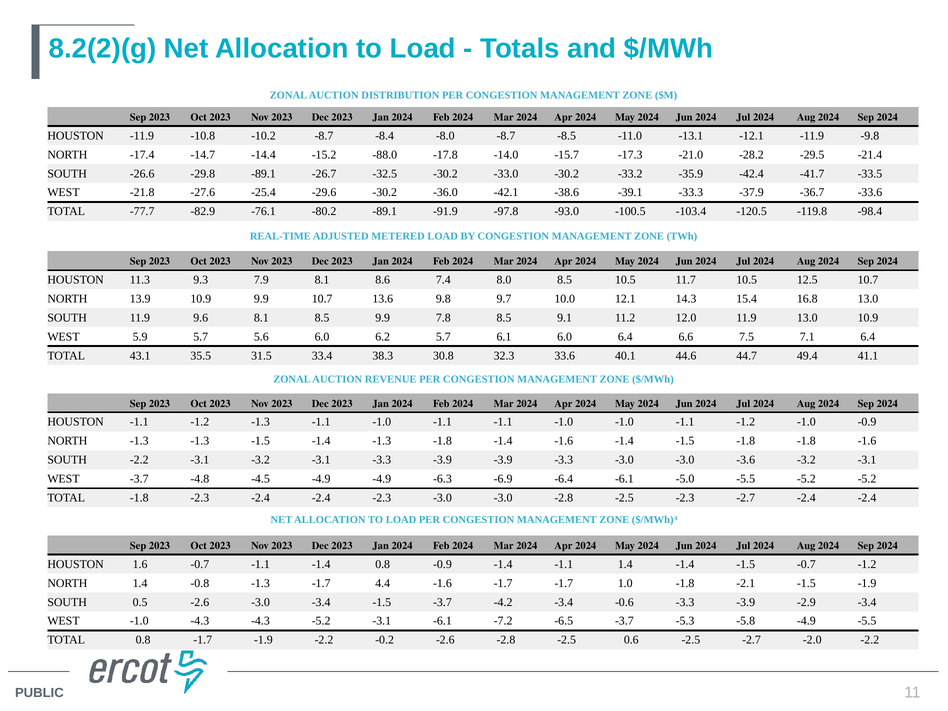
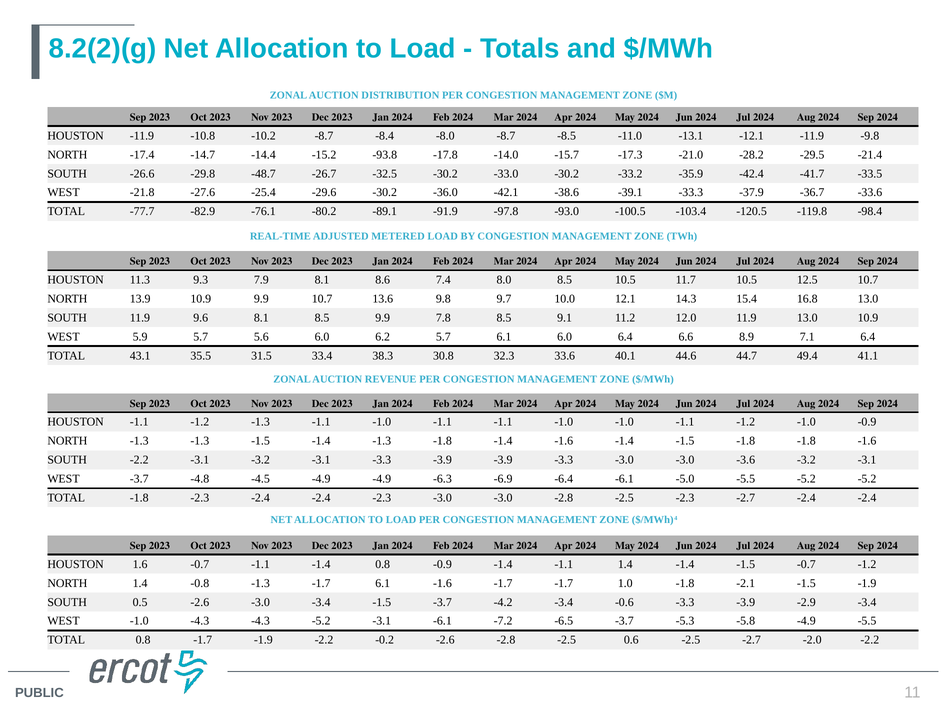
-88.0: -88.0 -> -93.8 (385, 155)
-29.8 -89.1: -89.1 -> -48.7 (263, 174)
7.5: 7.5 -> 8.9 (747, 337)
-1.7 4.4: 4.4 -> 6.1 (383, 583)
